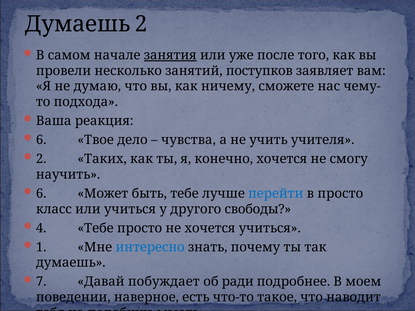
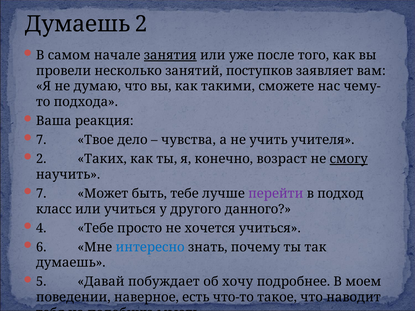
ничему: ничему -> такими (228, 86)
6: 6 -> 7 (41, 140)
конечно хочется: хочется -> возраст (282, 159)
смогу underline: none -> present (349, 159)
6: 6 -> 7 (41, 194)
перейти colour: blue -> purple (276, 194)
в просто: просто -> подход (340, 194)
свободы: свободы -> данного (258, 209)
1: 1 -> 6 (41, 247)
7: 7 -> 5 (41, 282)
ради: ради -> хочу (238, 282)
